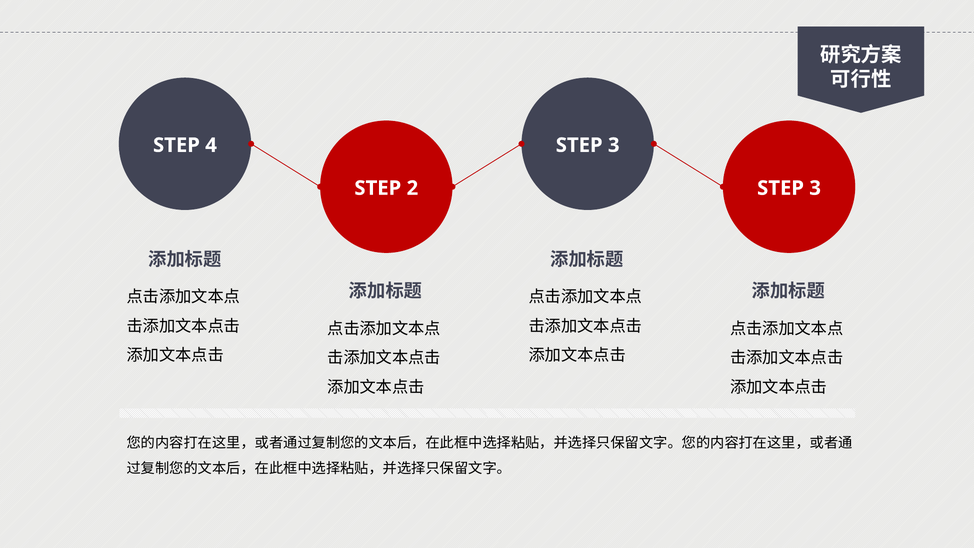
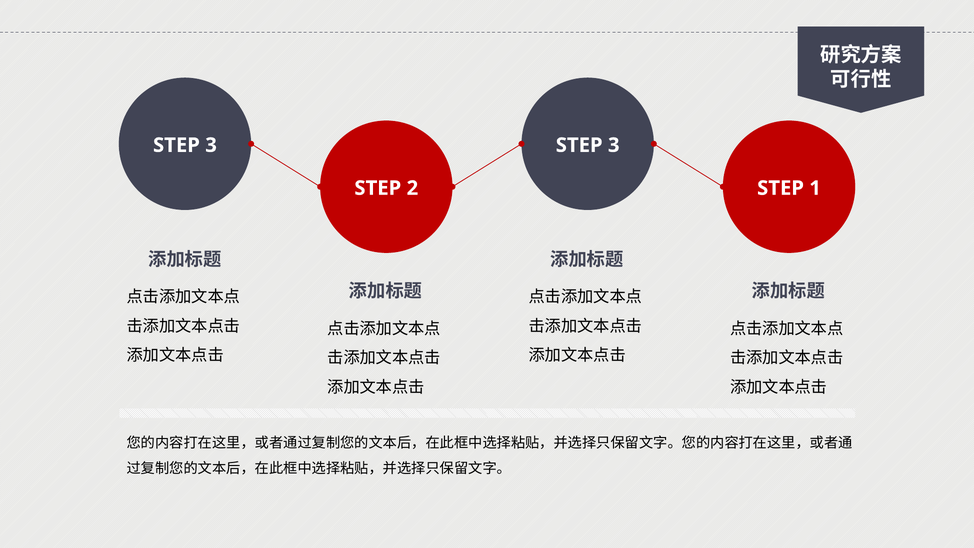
4: 4 -> 3 (211, 145)
3: 3 -> 1 (815, 188)
